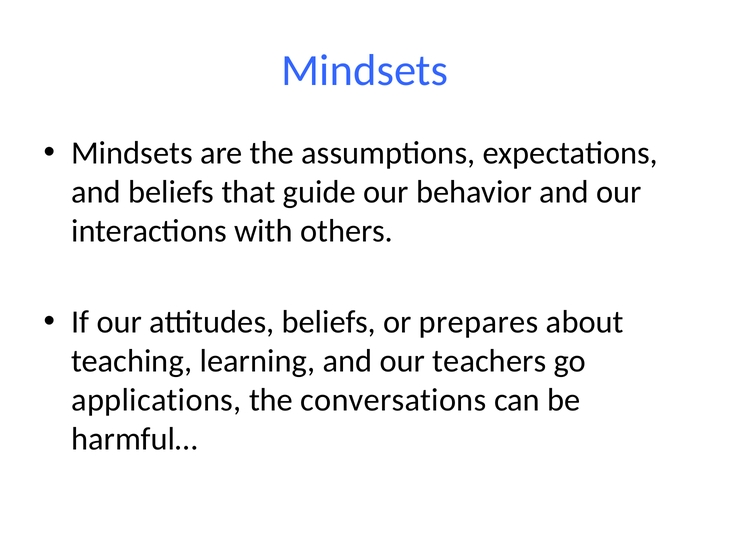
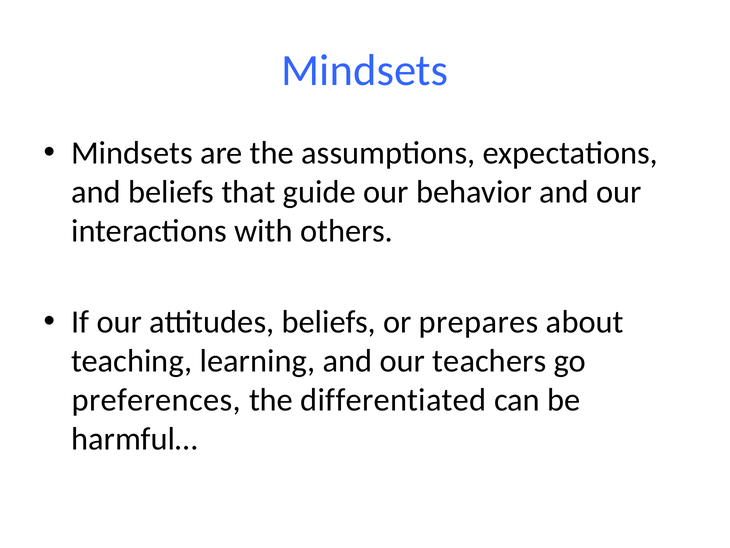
applications: applications -> preferences (156, 400)
conversations: conversations -> differentiated (393, 400)
